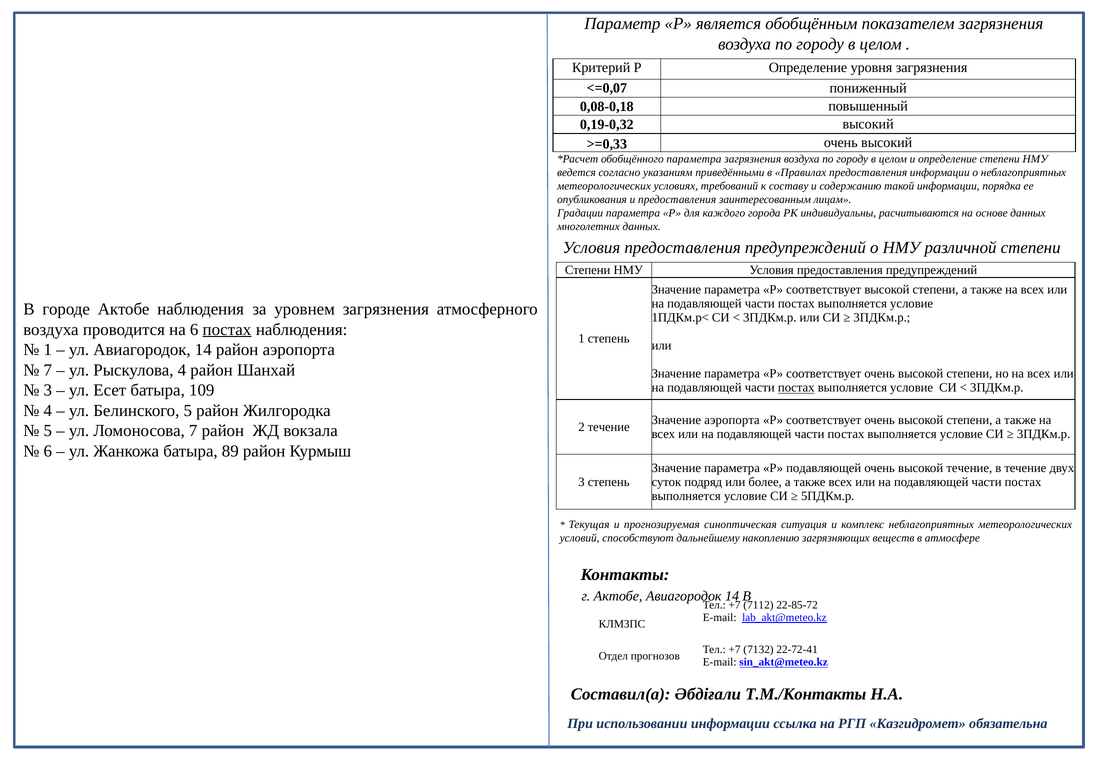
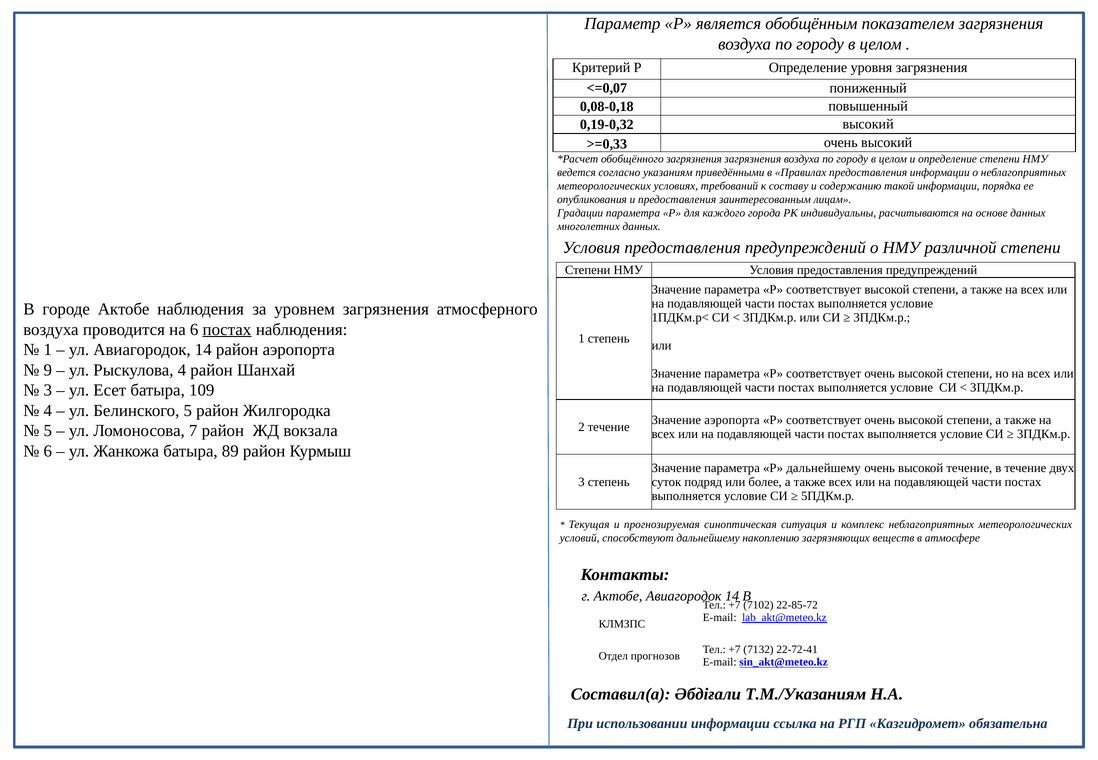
обобщённого параметра: параметра -> загрязнения (694, 159)
7: 7 -> 9 (48, 370)
постах underline: present -> none (796, 388)
Р подавляющей: подавляющей -> дальнейшему (824, 468)
7112: 7112 -> 7102 (758, 605)
Т.М./Контакты: Т.М./Контакты -> Т.М./Указаниям (806, 694)
